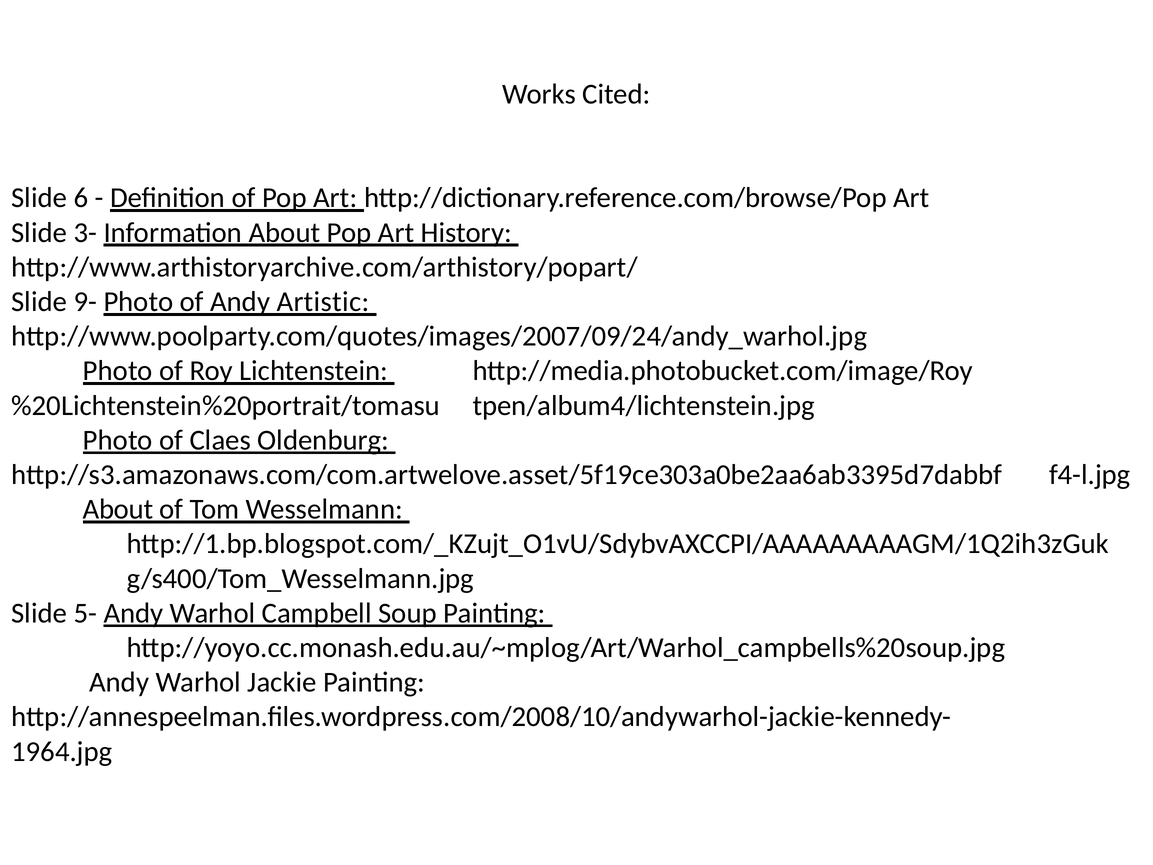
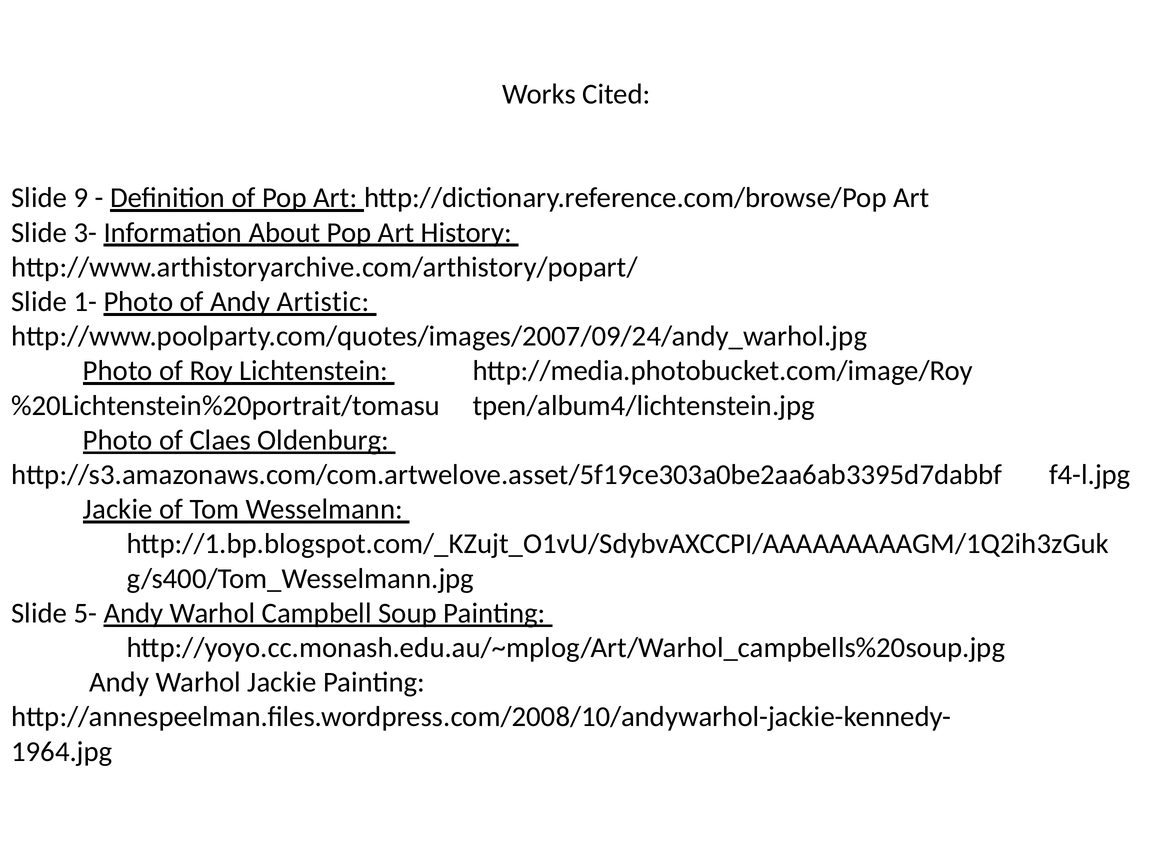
6: 6 -> 9 (81, 198)
9-: 9- -> 1- (85, 302)
About: About -> Jackie (118, 509)
